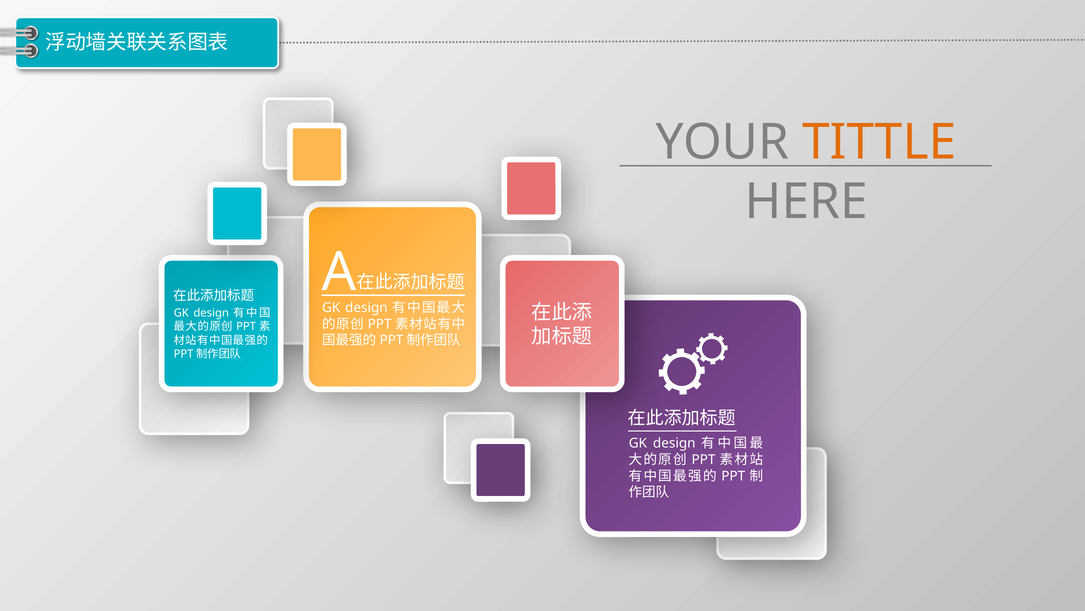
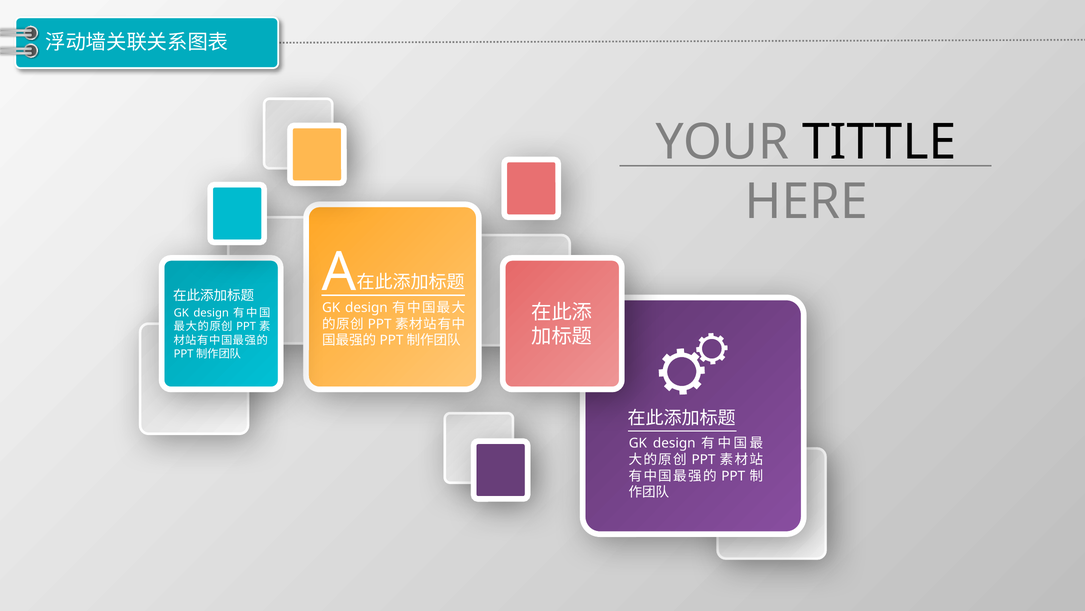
TITTLE colour: orange -> black (879, 142)
